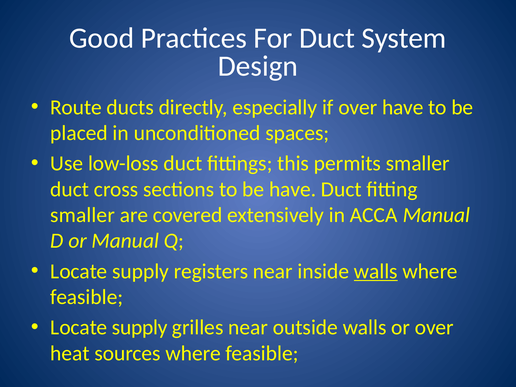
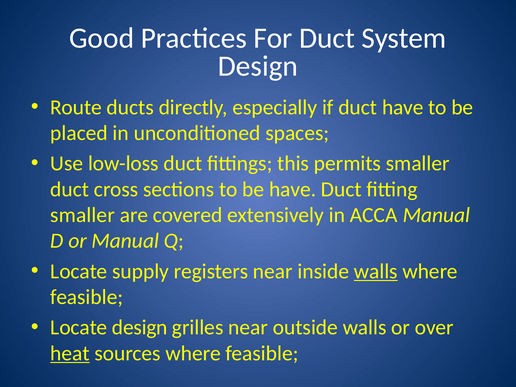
if over: over -> duct (358, 107)
supply: supply -> design (140, 327)
heat underline: none -> present (70, 353)
